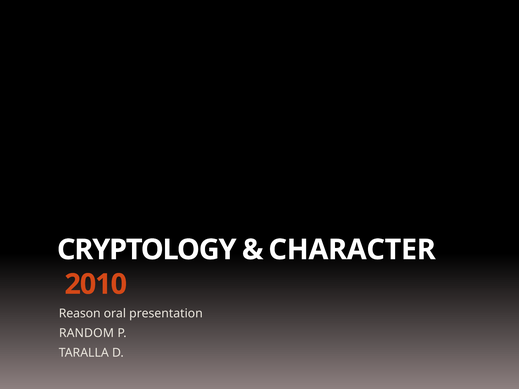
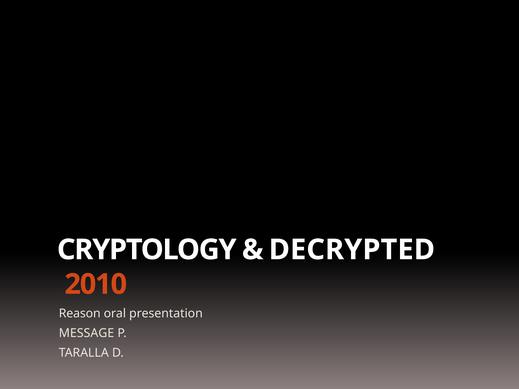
CHARACTER: CHARACTER -> DECRYPTED (352, 250)
RANDOM: RANDOM -> MESSAGE (86, 333)
